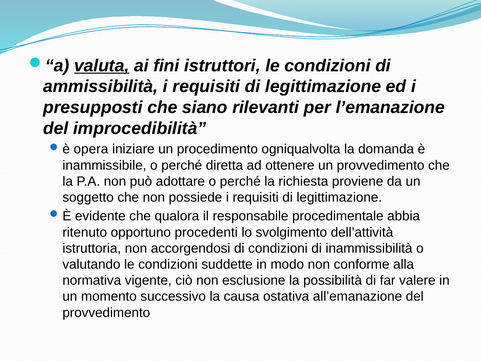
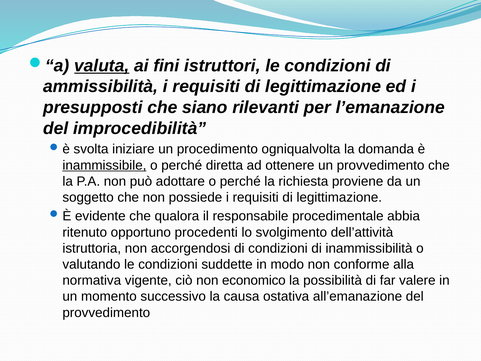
opera: opera -> svolta (91, 149)
inammissibile underline: none -> present (104, 165)
esclusione: esclusione -> economico (254, 280)
